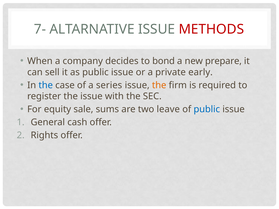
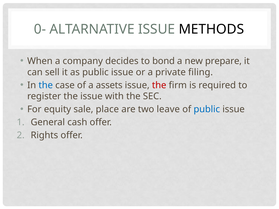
7-: 7- -> 0- (40, 29)
METHODS colour: red -> black (211, 29)
early: early -> filing (201, 72)
series: series -> assets (109, 85)
the colour: orange -> red (159, 85)
sums: sums -> place (107, 109)
